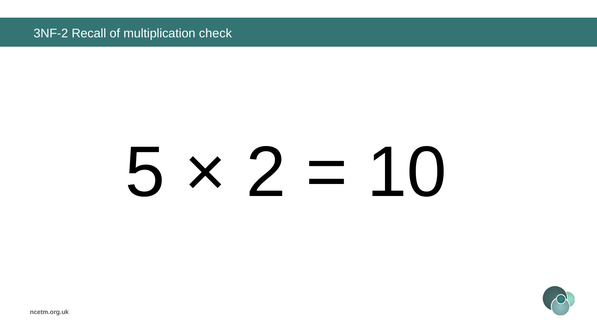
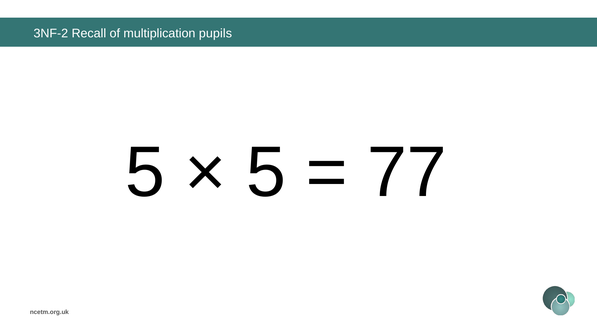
check: check -> pupils (215, 33)
2: 2 -> 5 (266, 172)
10: 10 -> 77 (407, 172)
